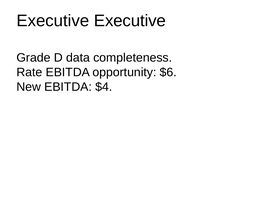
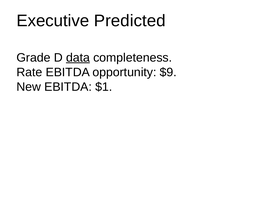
Executive Executive: Executive -> Predicted (130, 21)
data underline: none -> present (78, 58)
$6: $6 -> $9 (168, 72)
$4: $4 -> $1 (104, 87)
